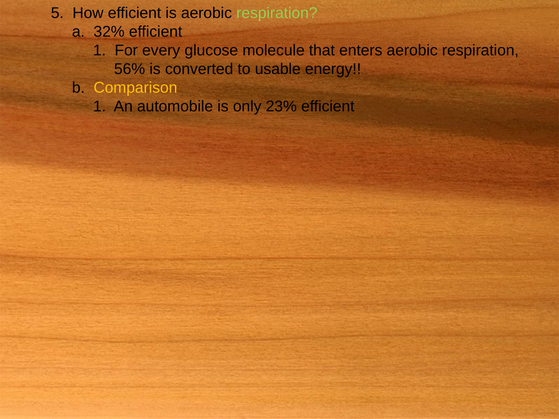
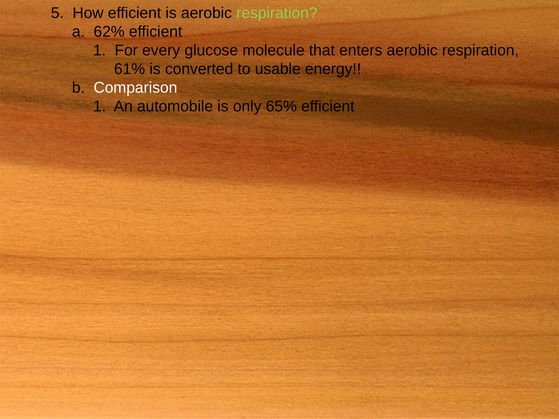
32%: 32% -> 62% (109, 32)
56%: 56% -> 61% (130, 69)
Comparison colour: yellow -> white (135, 88)
23%: 23% -> 65% (281, 106)
